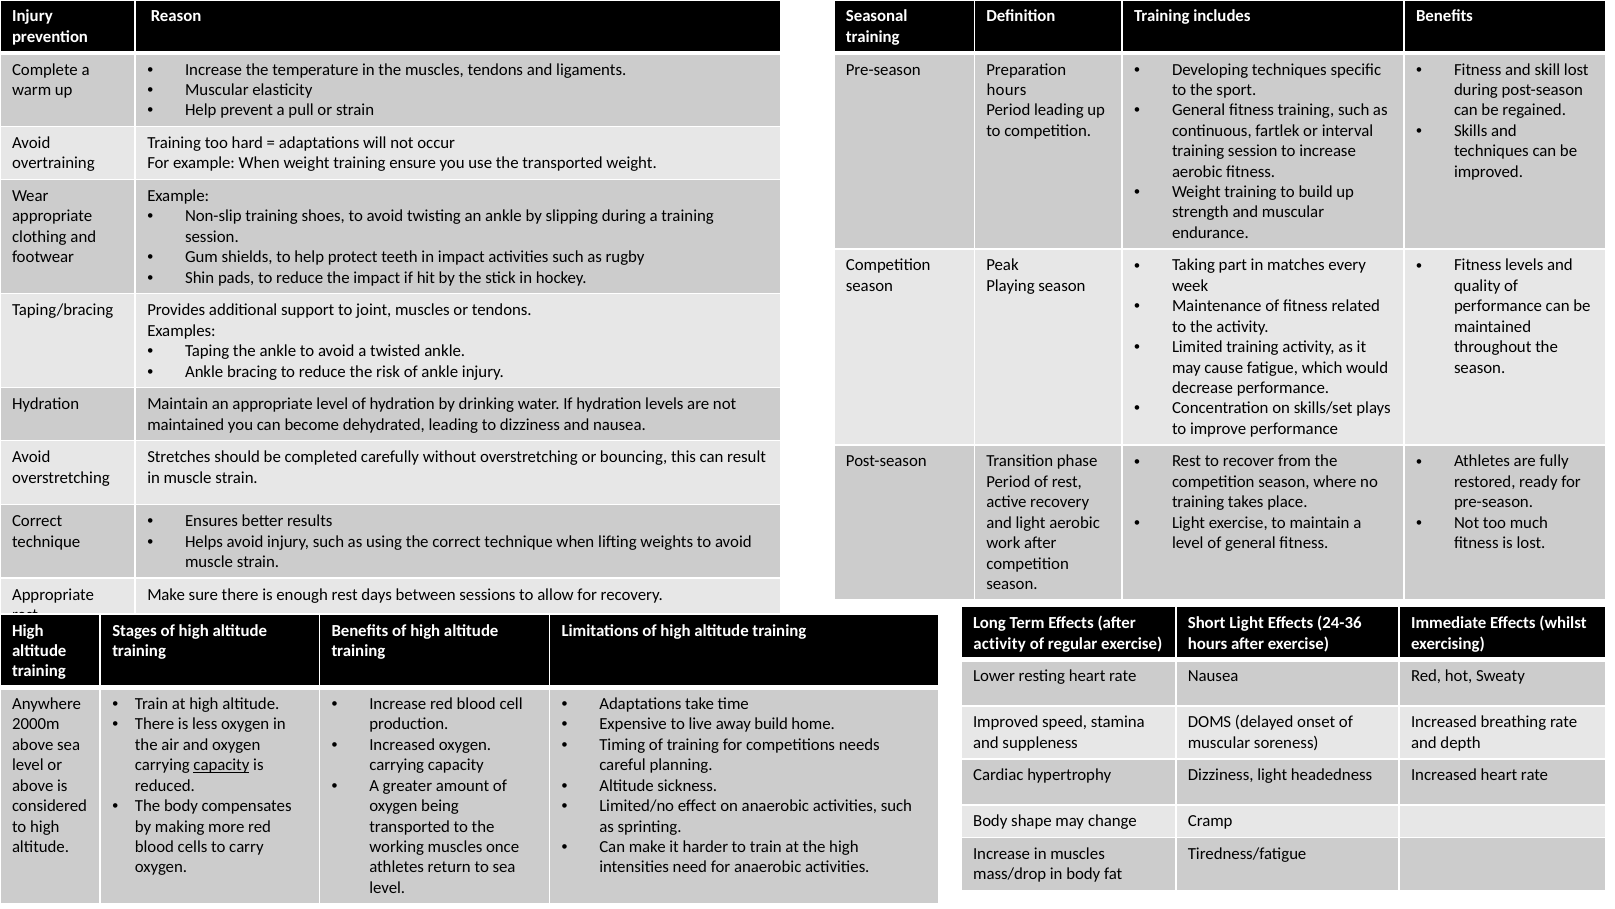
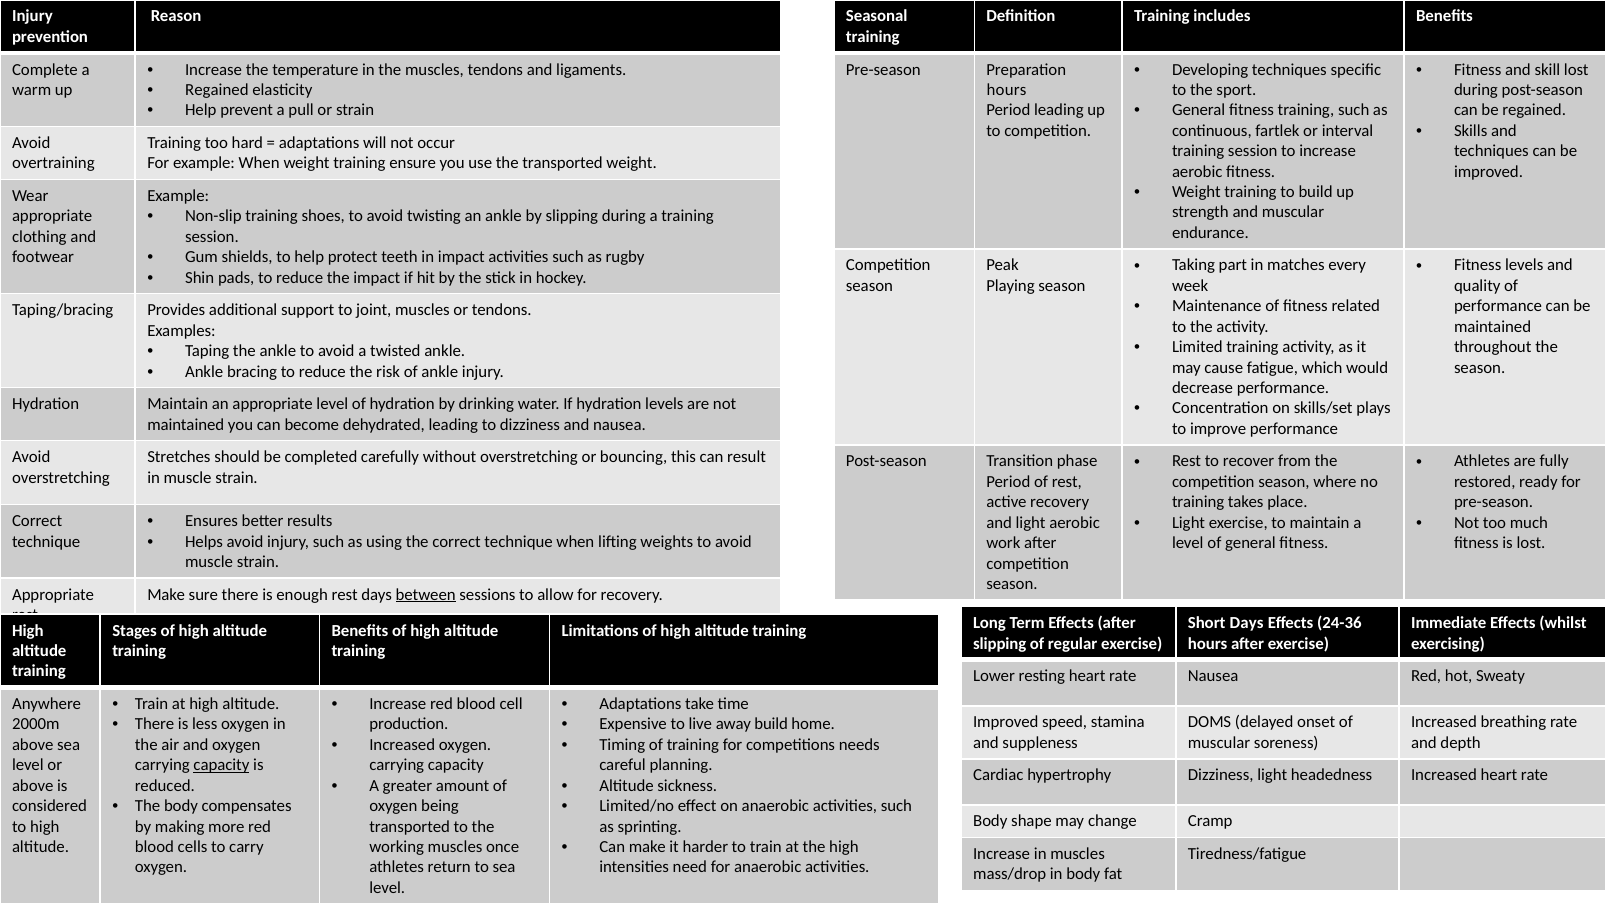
Muscular: Muscular -> Regained (217, 90)
between underline: none -> present (426, 594)
Short Light: Light -> Days (1247, 623)
activity: activity -> slipping (1000, 643)
